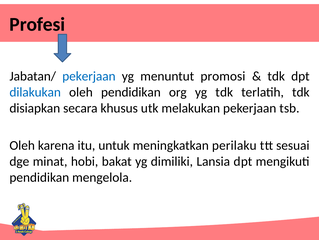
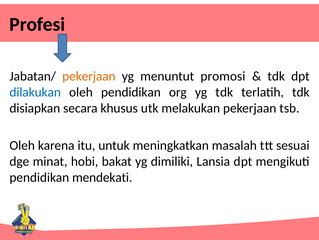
pekerjaan colour: blue -> orange (89, 76)
perilaku: perilaku -> masalah (234, 145)
mengelola: mengelola -> mendekati (102, 177)
